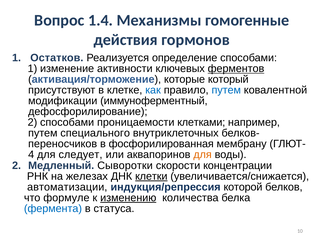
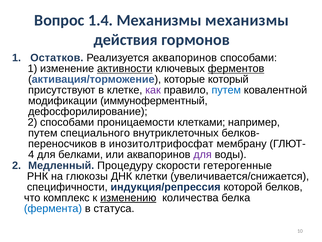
Механизмы гомогенные: гомогенные -> механизмы (247, 20)
Реализуется определение: определение -> аквапоринов (185, 58)
активности underline: none -> present (125, 68)
как colour: blue -> purple (153, 90)
фосфорилированная: фосфорилированная -> инозитолтрифосфат (161, 144)
следует: следует -> белками (81, 154)
для colour: orange -> purple (203, 154)
Сыворотки: Сыворотки -> Процедуру (125, 165)
концентрации: концентрации -> гетерогенные (238, 165)
железах: железах -> глюкозы (87, 176)
клетки underline: present -> none (151, 176)
автоматизации: автоматизации -> специфичности (67, 187)
формуле: формуле -> комплекс (66, 197)
